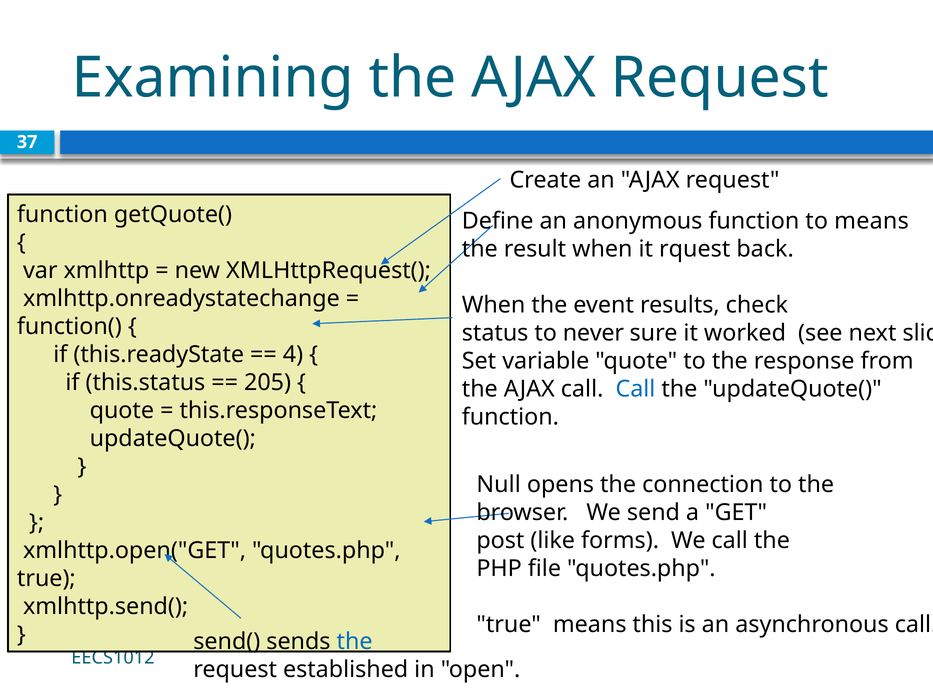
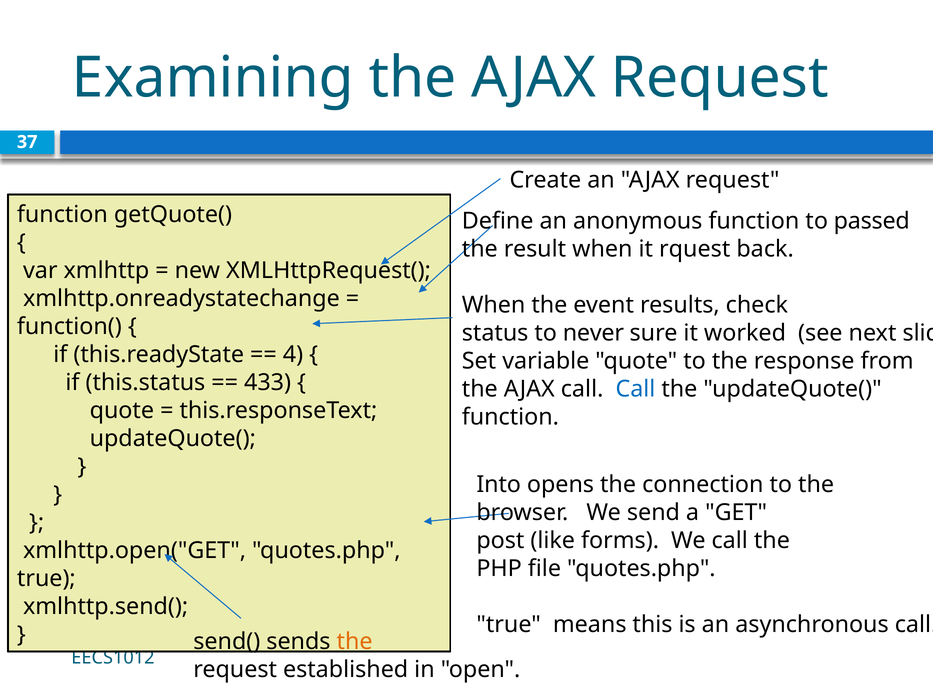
to means: means -> passed (872, 221)
205: 205 -> 433 (268, 383)
Null: Null -> Into (499, 484)
the colour: blue -> orange (355, 641)
